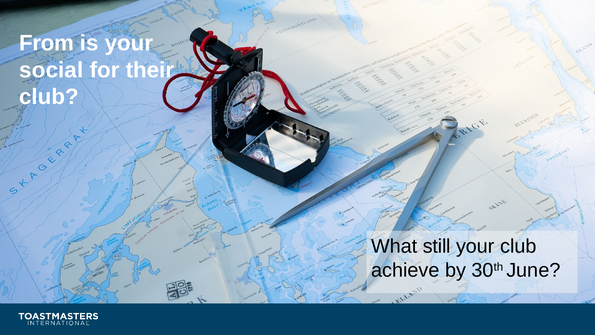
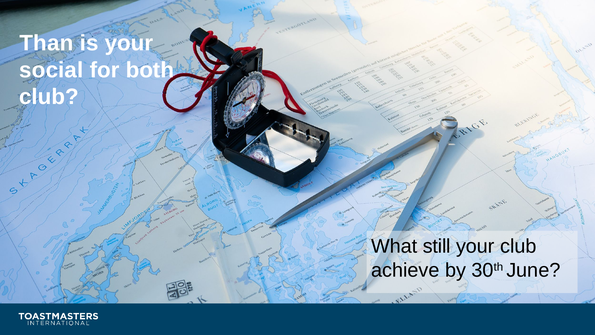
From: From -> Than (46, 43)
their: their -> both (150, 70)
